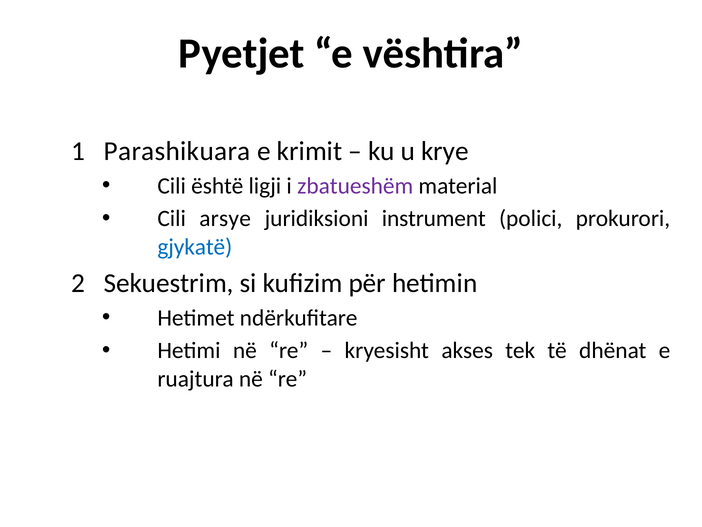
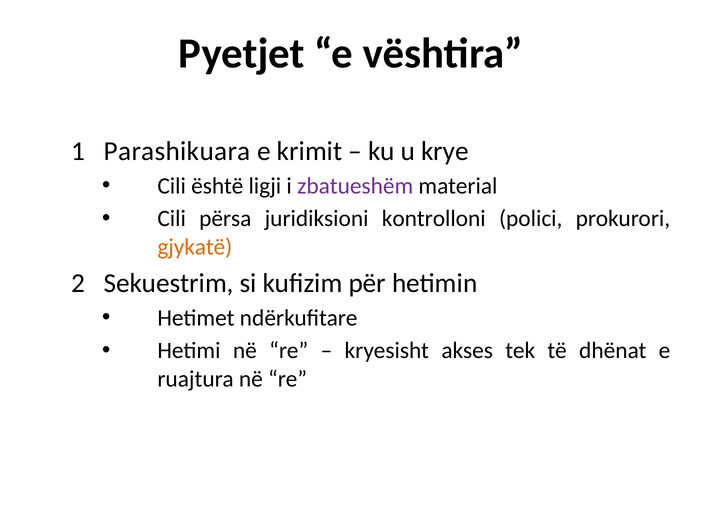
arsye: arsye -> përsa (225, 219)
instrument: instrument -> kontrolloni (434, 219)
gjykatë colour: blue -> orange (195, 247)
